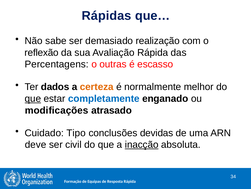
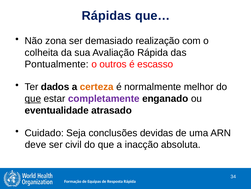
sabe: sabe -> zona (56, 41)
reflexão: reflexão -> colheita (42, 52)
Percentagens: Percentagens -> Pontualmente (57, 64)
outras: outras -> outros (113, 64)
completamente colour: blue -> purple (104, 98)
modificações: modificações -> eventualidade (57, 110)
Tipo: Tipo -> Seja (76, 132)
inacção underline: present -> none (142, 144)
